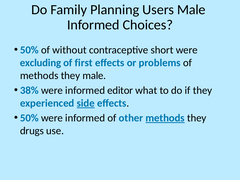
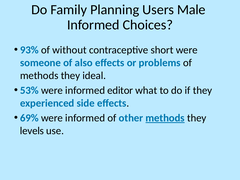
50%: 50% -> 93% (29, 50)
excluding: excluding -> someone (40, 63)
first: first -> also (84, 63)
they male: male -> ideal (94, 76)
38%: 38% -> 53% (29, 90)
side underline: present -> none (86, 103)
50%: 50% -> 69% (29, 118)
drugs: drugs -> levels (32, 131)
